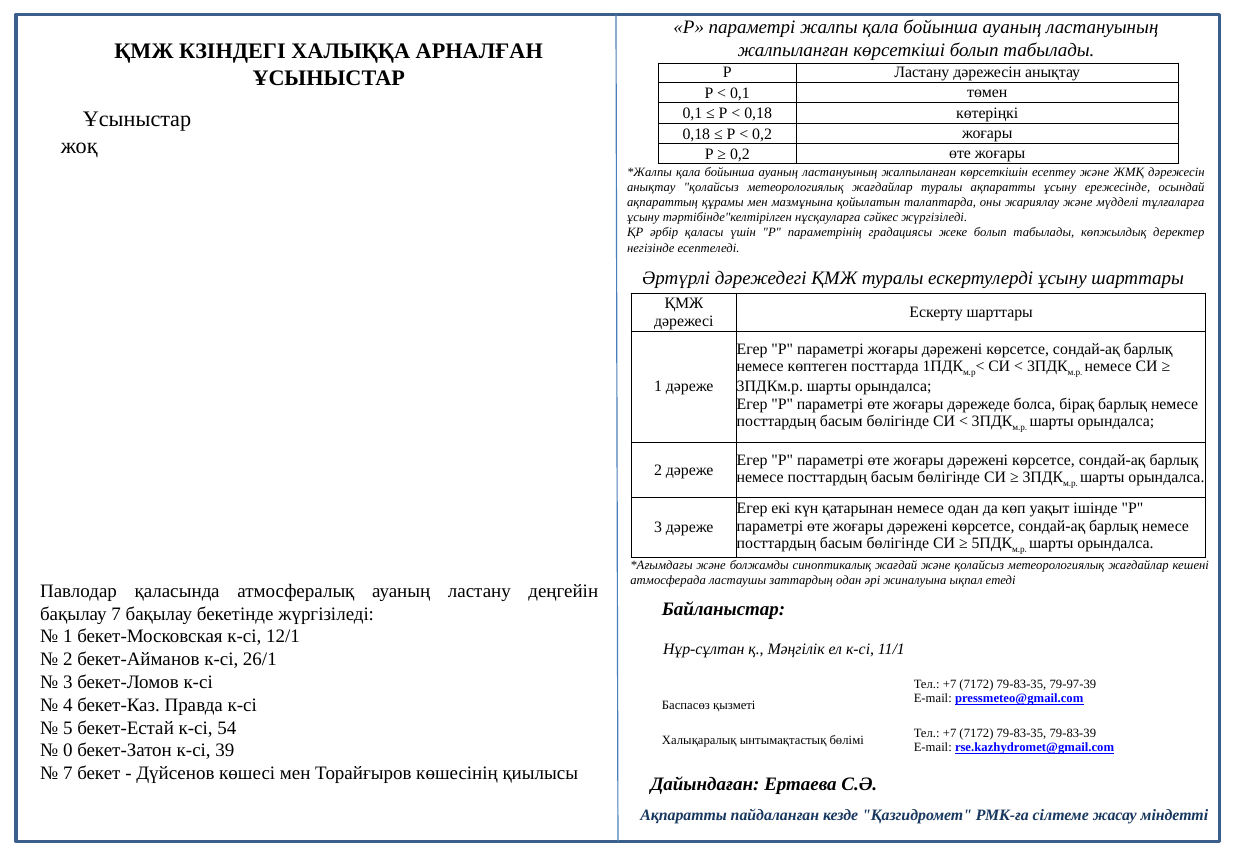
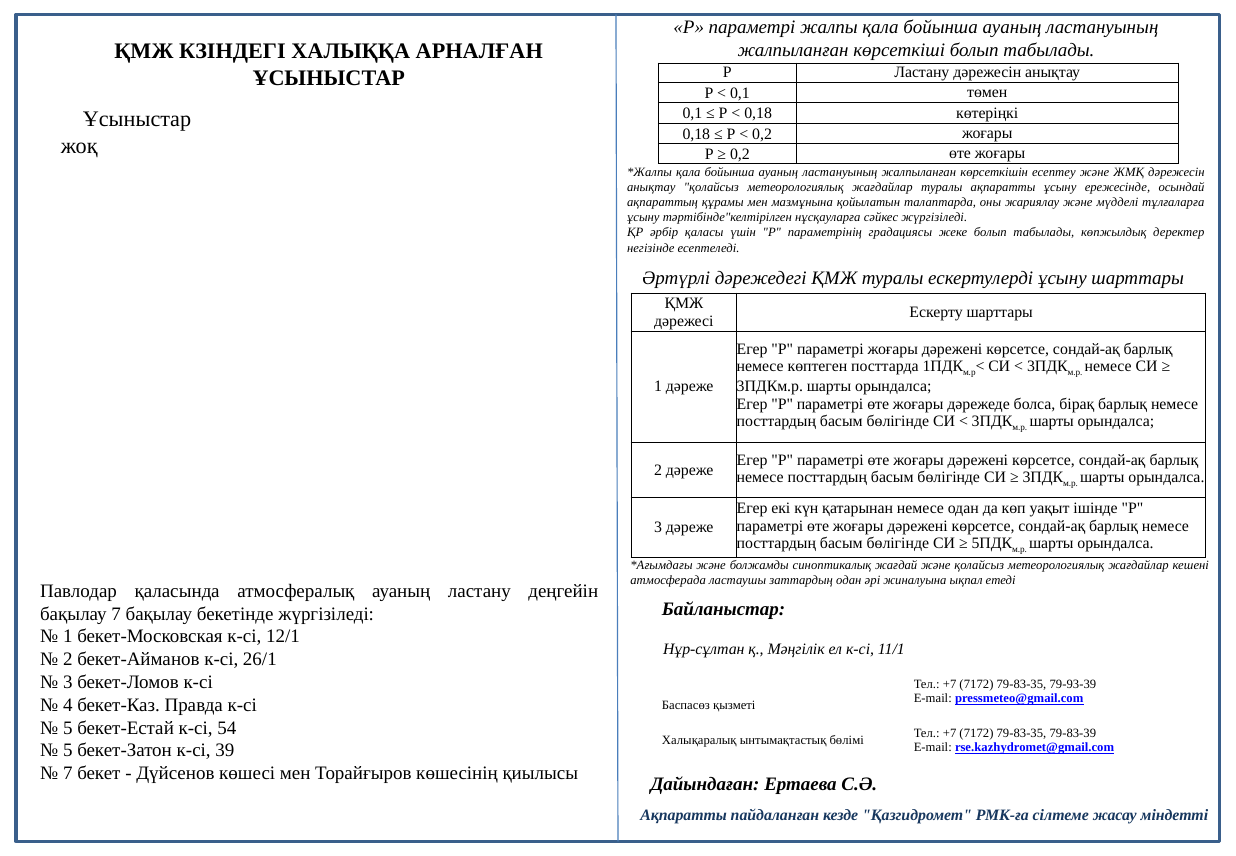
79-97-39: 79-97-39 -> 79-93-39 (1073, 684)
0: 0 -> 5 (68, 750)
